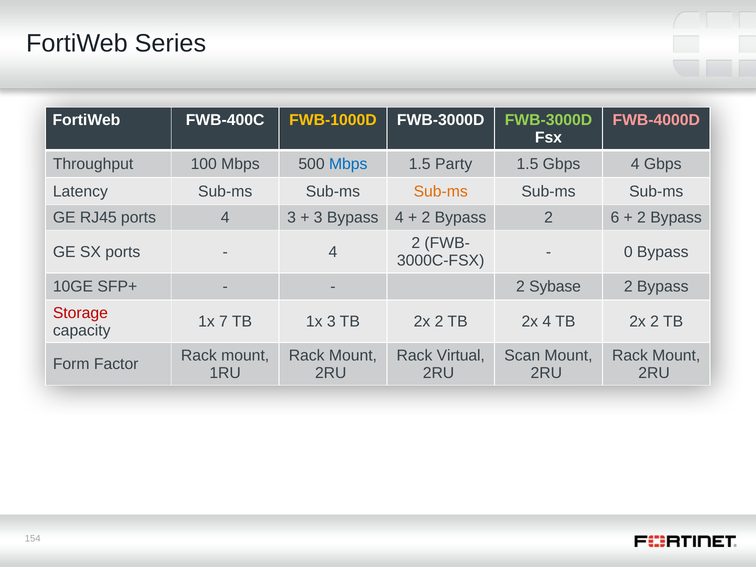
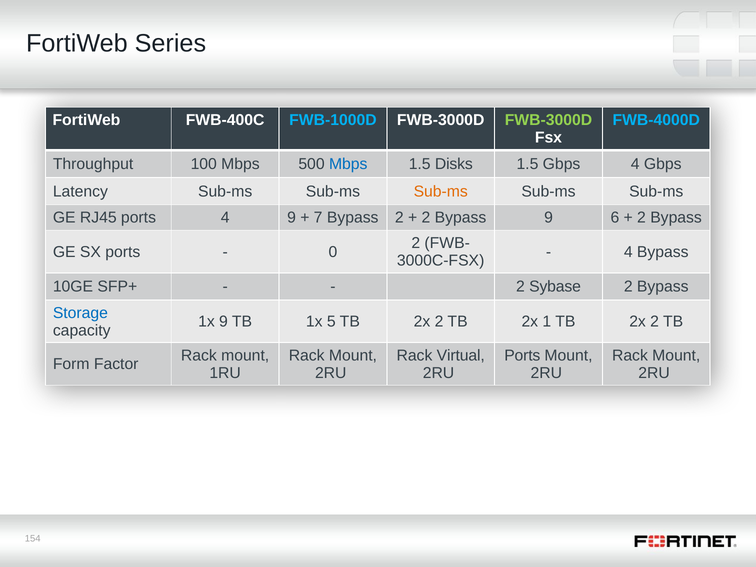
FWB-1000D colour: yellow -> light blue (333, 120)
FWB-4000D colour: pink -> light blue (656, 120)
Party: Party -> Disks (454, 164)
4 3: 3 -> 9 (292, 218)
3: 3 -> 7 (318, 218)
Bypass 4: 4 -> 2 (399, 218)
Bypass 2: 2 -> 9 (549, 218)
4: 4 -> 0 (333, 252)
0: 0 -> 4 (628, 252)
Storage colour: red -> blue (80, 313)
1x 7: 7 -> 9 (223, 322)
1x 3: 3 -> 5 (331, 322)
2x 4: 4 -> 1 (547, 322)
Scan: Scan -> Ports (522, 355)
